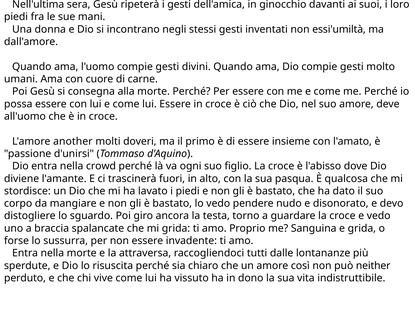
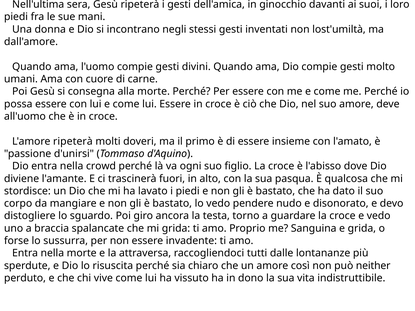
essi'umiltà: essi'umiltà -> lost'umiltà (339, 29)
L'amore another: another -> ripeterà (73, 141)
